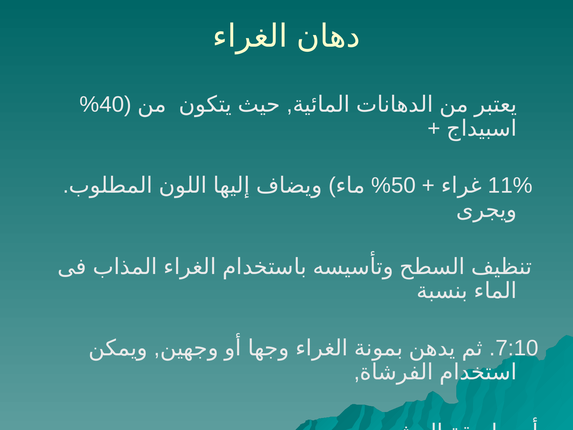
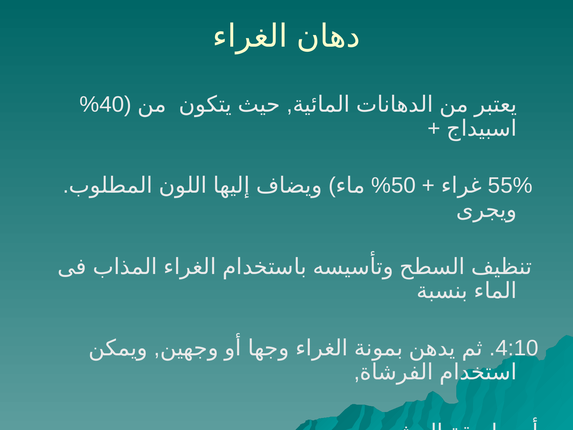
11%: 11% -> 55% (510, 186)
7:10: 7:10 -> 4:10 (517, 348)
